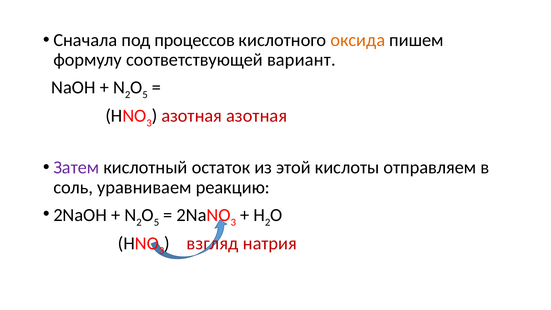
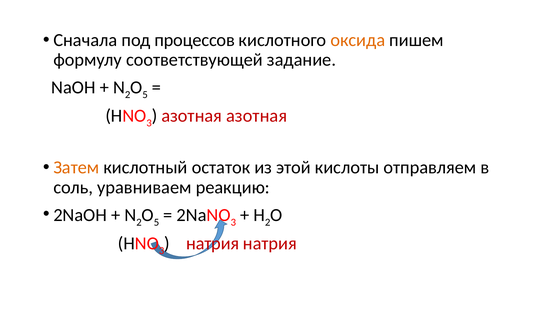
вариант: вариант -> задание (301, 60)
Затем colour: purple -> orange (76, 168)
взгляд: взгляд -> натрия (213, 243)
